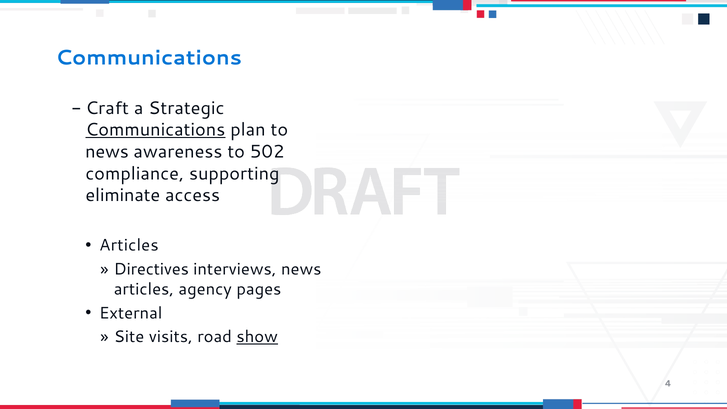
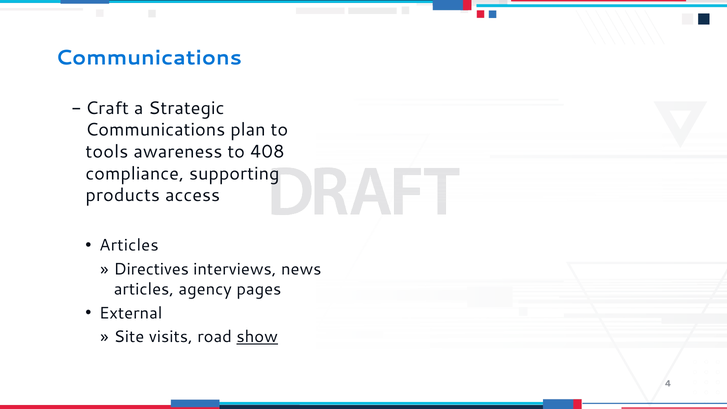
Communications underline: present -> none (155, 130)
news: news -> tools (107, 152)
502: 502 -> 408 (267, 152)
eliminate: eliminate -> products (123, 195)
